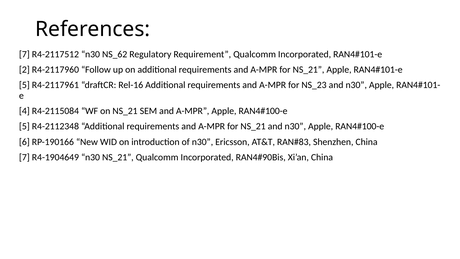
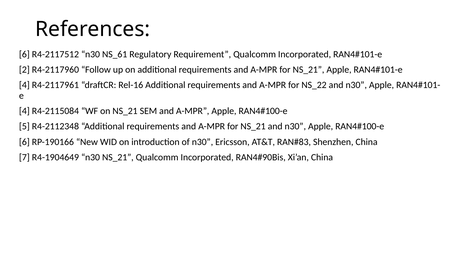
7: 7 -> 6 (24, 54)
NS_62: NS_62 -> NS_61 (115, 54)
5: 5 -> 4 (24, 85)
NS_23: NS_23 -> NS_22 (314, 85)
